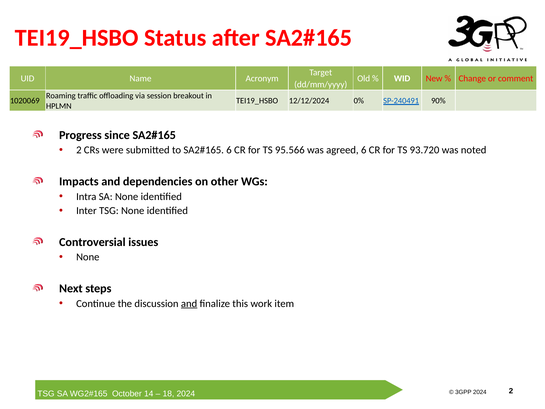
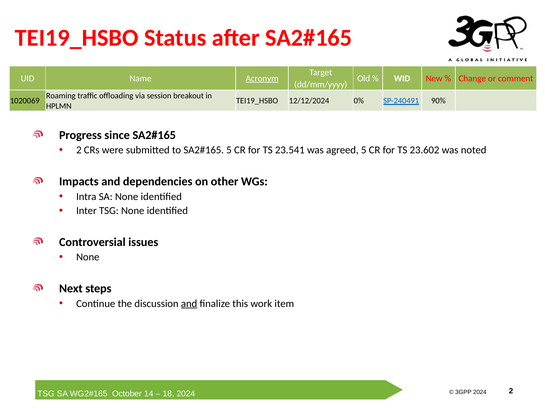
Acronym underline: none -> present (262, 78)
6: 6 -> 5 (229, 150)
95.566: 95.566 -> 23.541 (290, 150)
agreed 6: 6 -> 5 (364, 150)
93.720: 93.720 -> 23.602 (425, 150)
